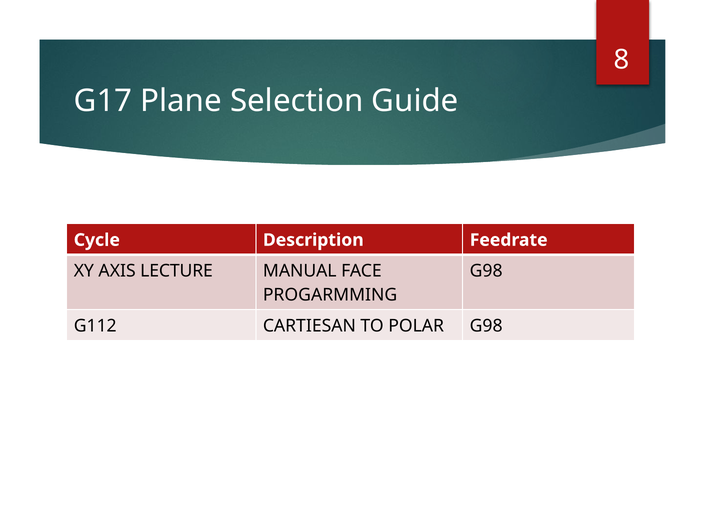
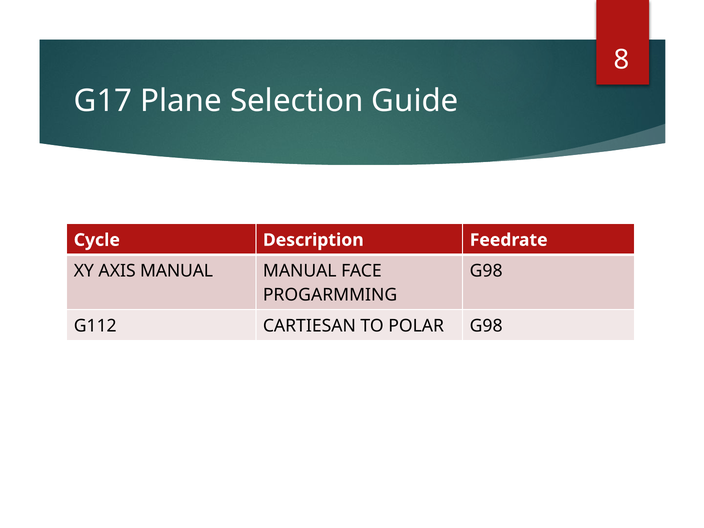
AXIS LECTURE: LECTURE -> MANUAL (177, 271)
